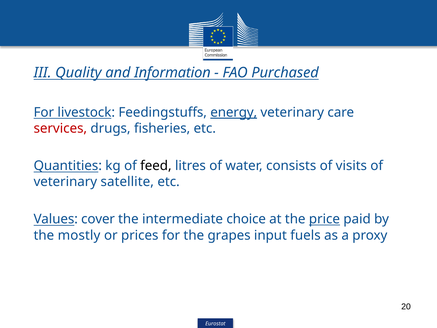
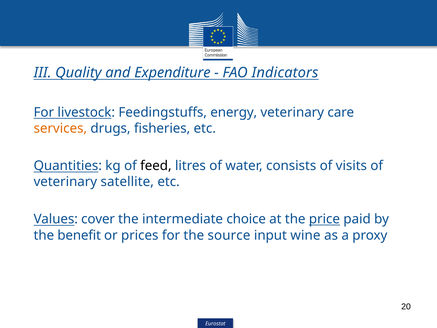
Information: Information -> Expenditure (172, 73)
Purchased: Purchased -> Indicators (285, 73)
energy underline: present -> none (234, 112)
services colour: red -> orange (60, 128)
mostly: mostly -> benefit (79, 235)
grapes: grapes -> source (229, 235)
fuels: fuels -> wine (305, 235)
